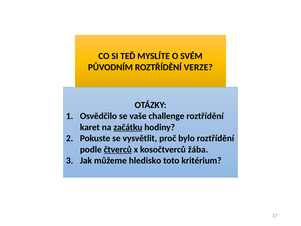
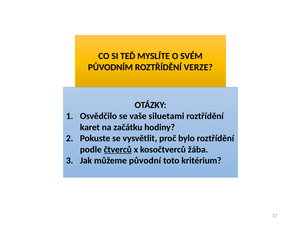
challenge: challenge -> siluetami (166, 116)
začátku underline: present -> none (128, 127)
hledisko: hledisko -> původní (145, 160)
